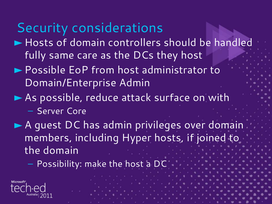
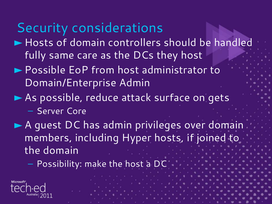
with: with -> gets (219, 98)
